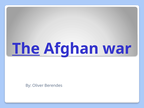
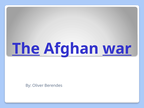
war underline: none -> present (117, 49)
